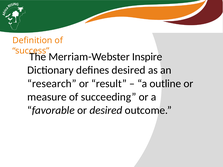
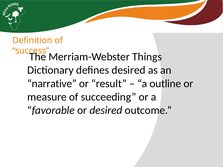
Inspire: Inspire -> Things (147, 57)
research: research -> narrative (52, 84)
